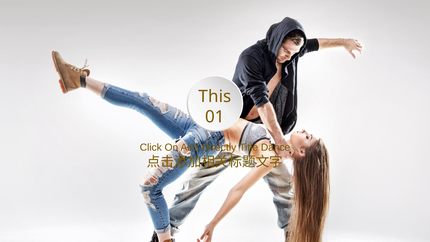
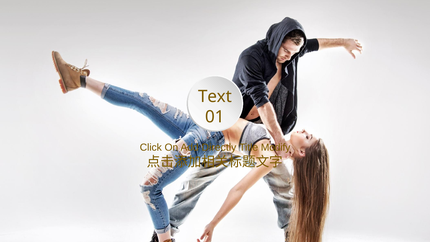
This: This -> Text (215, 97)
Dance: Dance -> Modify (276, 147)
